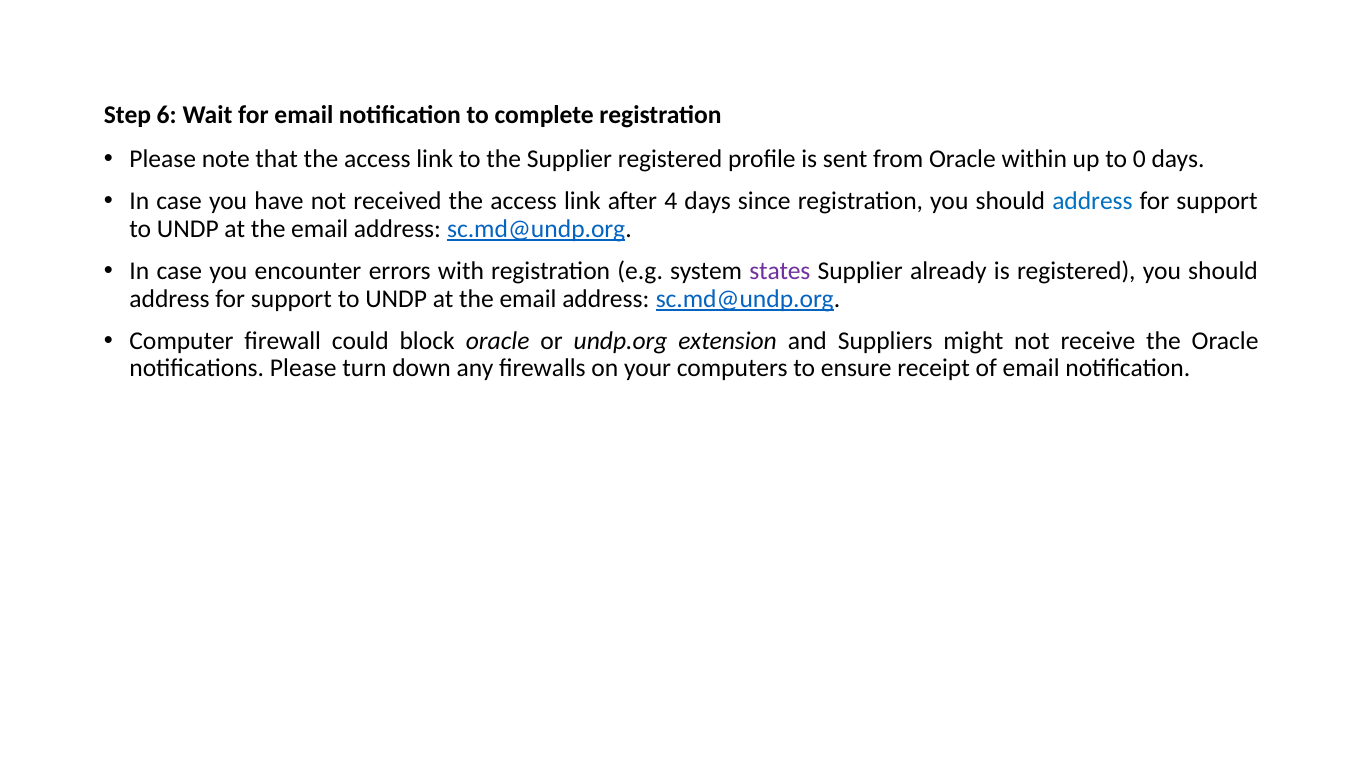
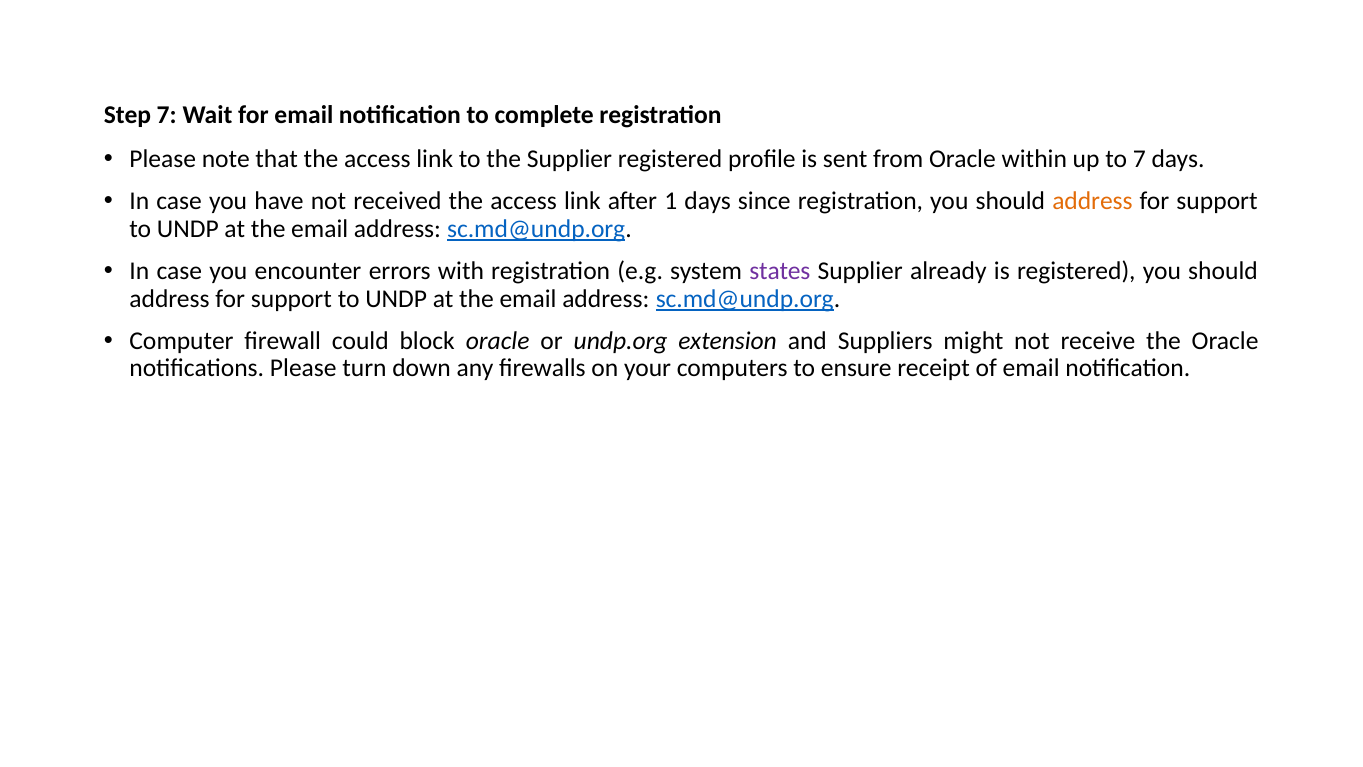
Step 6: 6 -> 7 (167, 115)
to 0: 0 -> 7 (1139, 159)
4: 4 -> 1 (671, 201)
address colour: blue -> orange (1092, 201)
